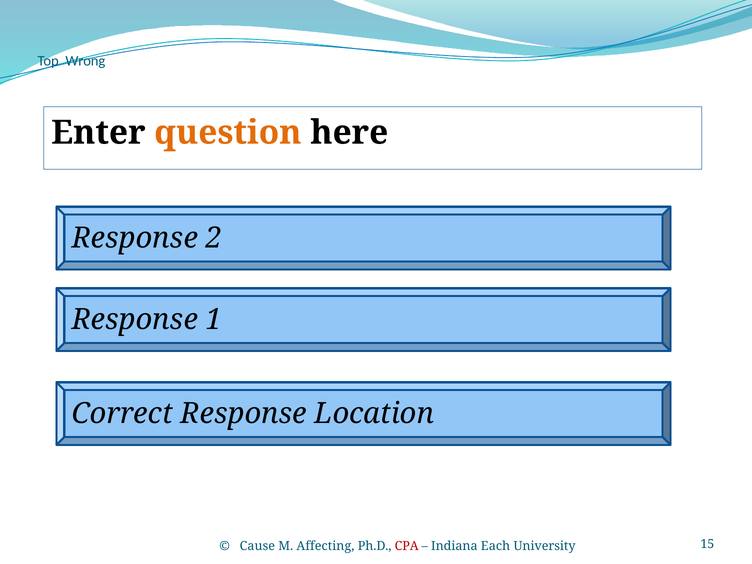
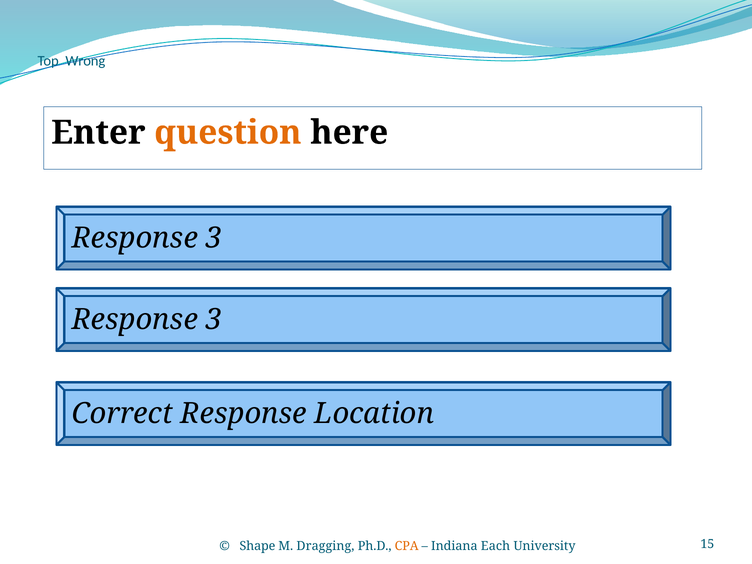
2: 2 -> 3 (214, 238)
1: 1 -> 3 (214, 319)
Cause: Cause -> Shape (257, 546)
Affecting: Affecting -> Dragging (325, 546)
CPA colour: red -> orange (407, 546)
